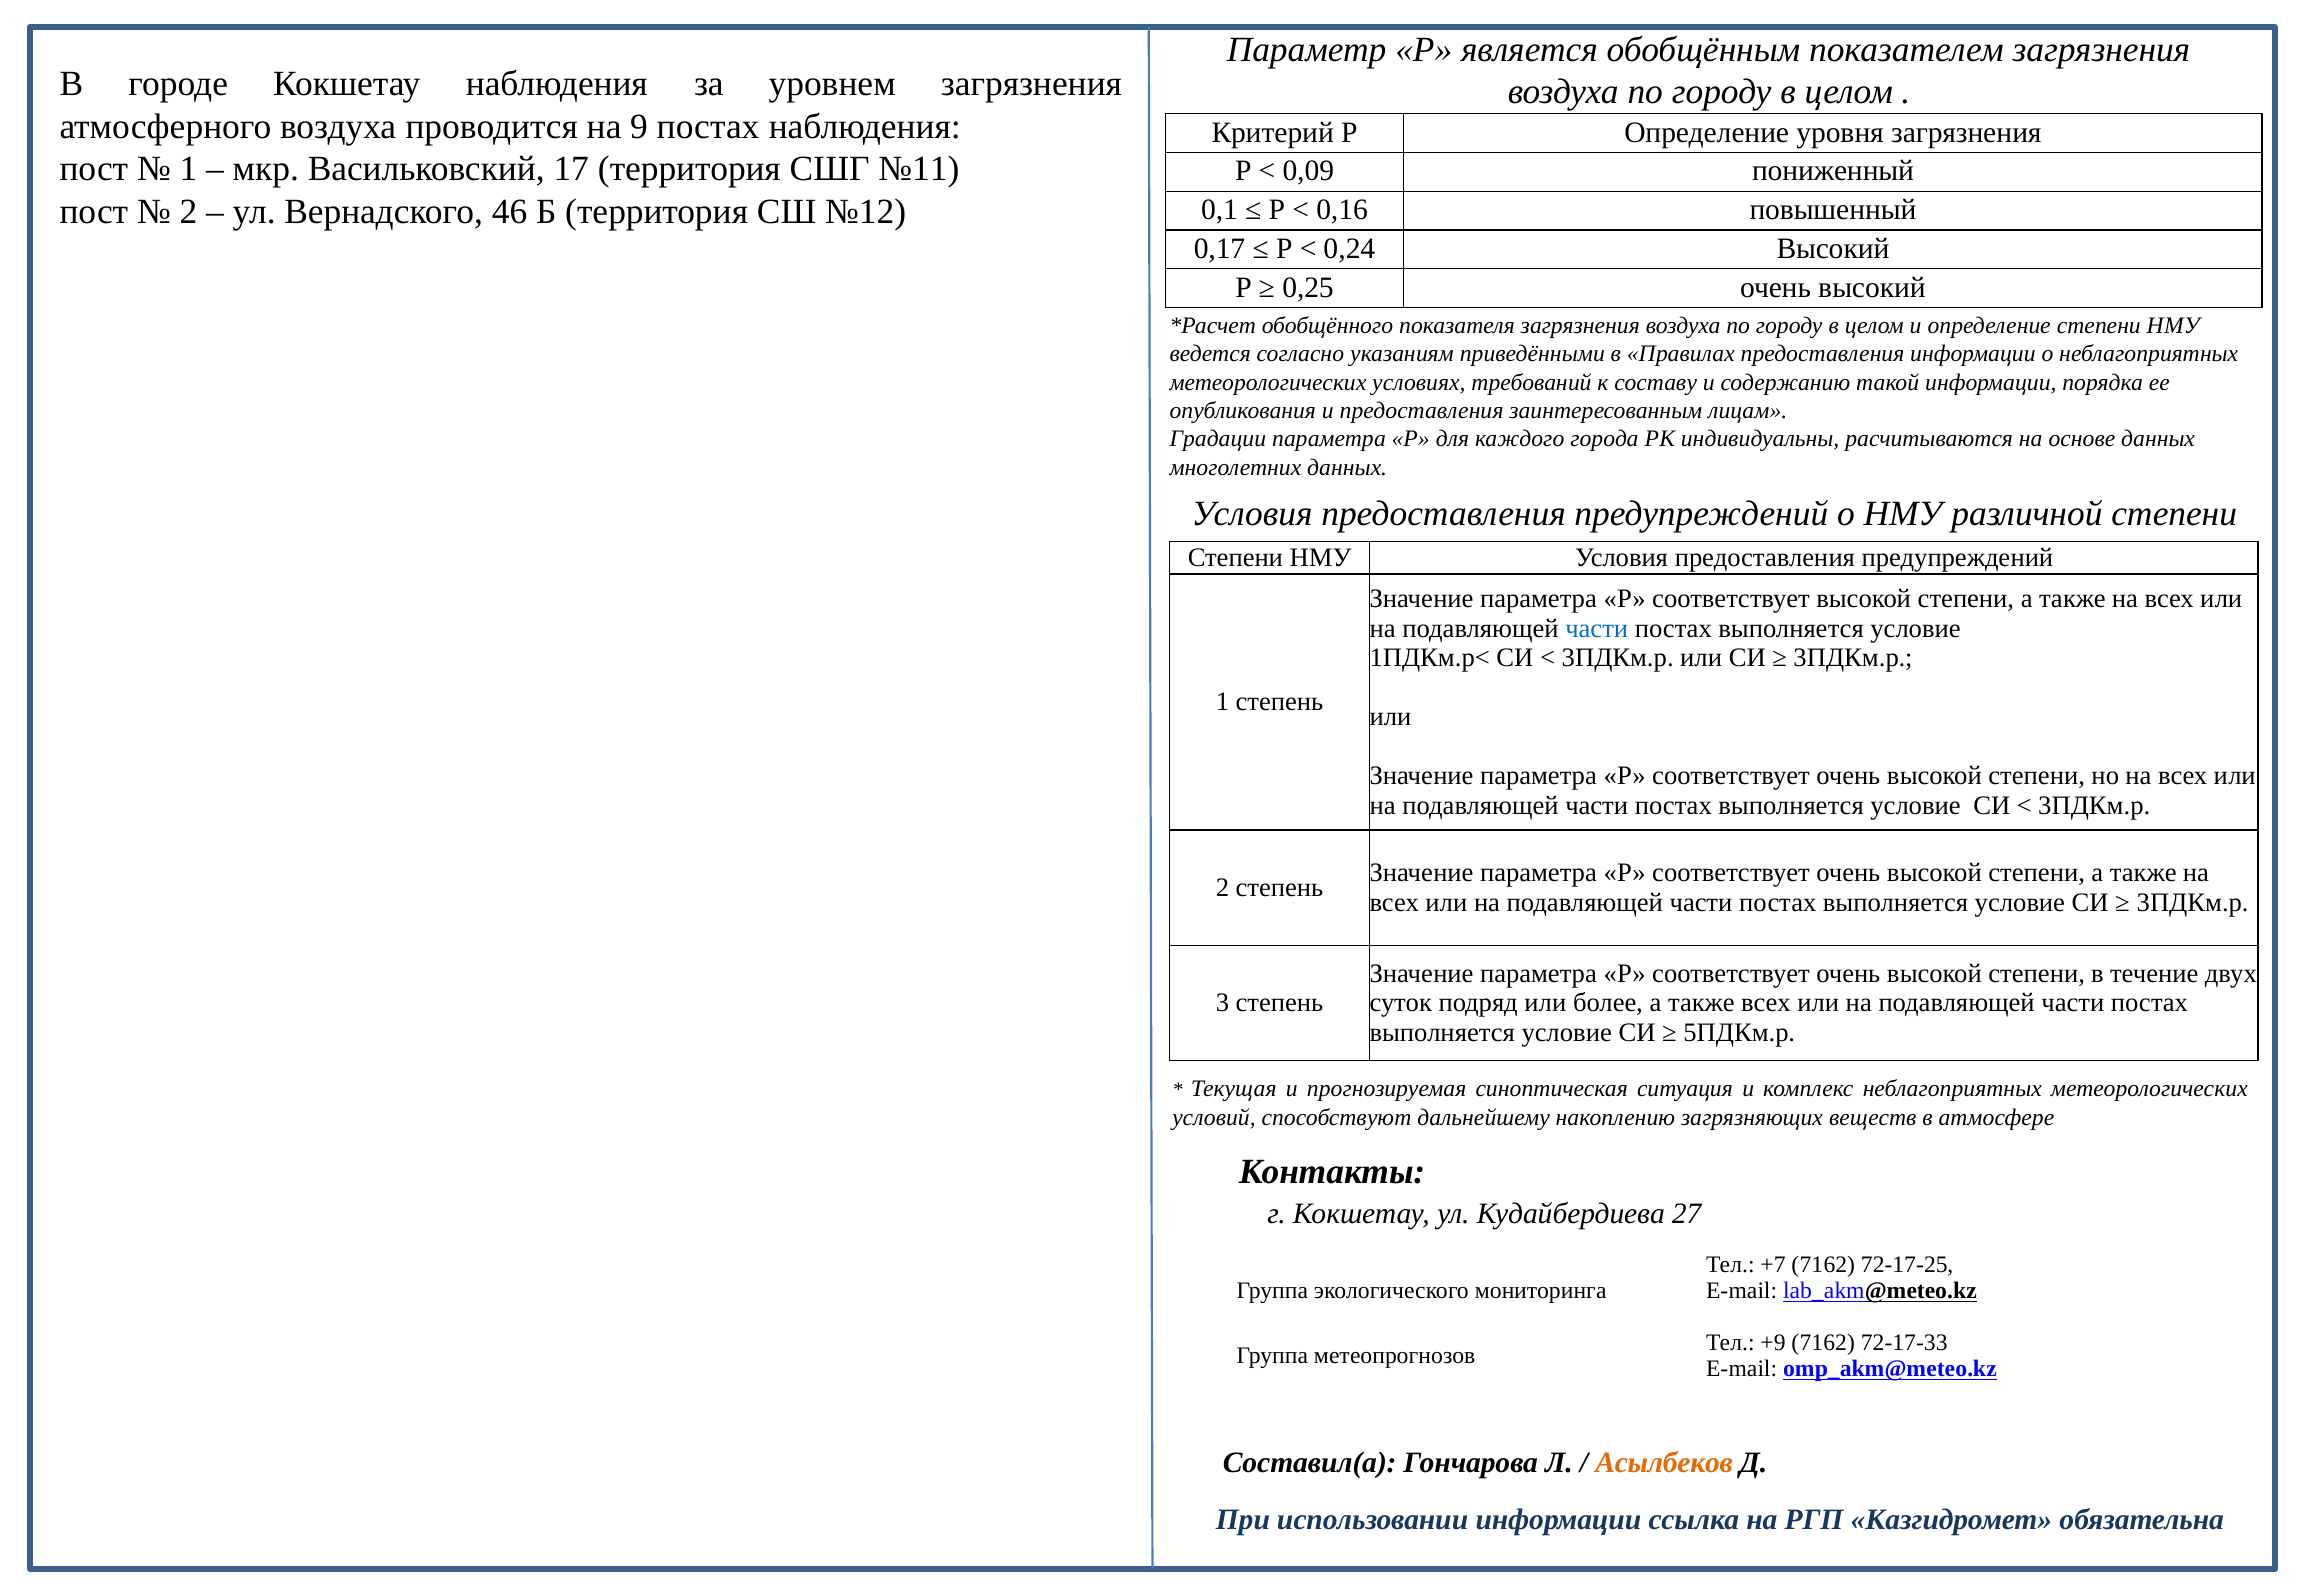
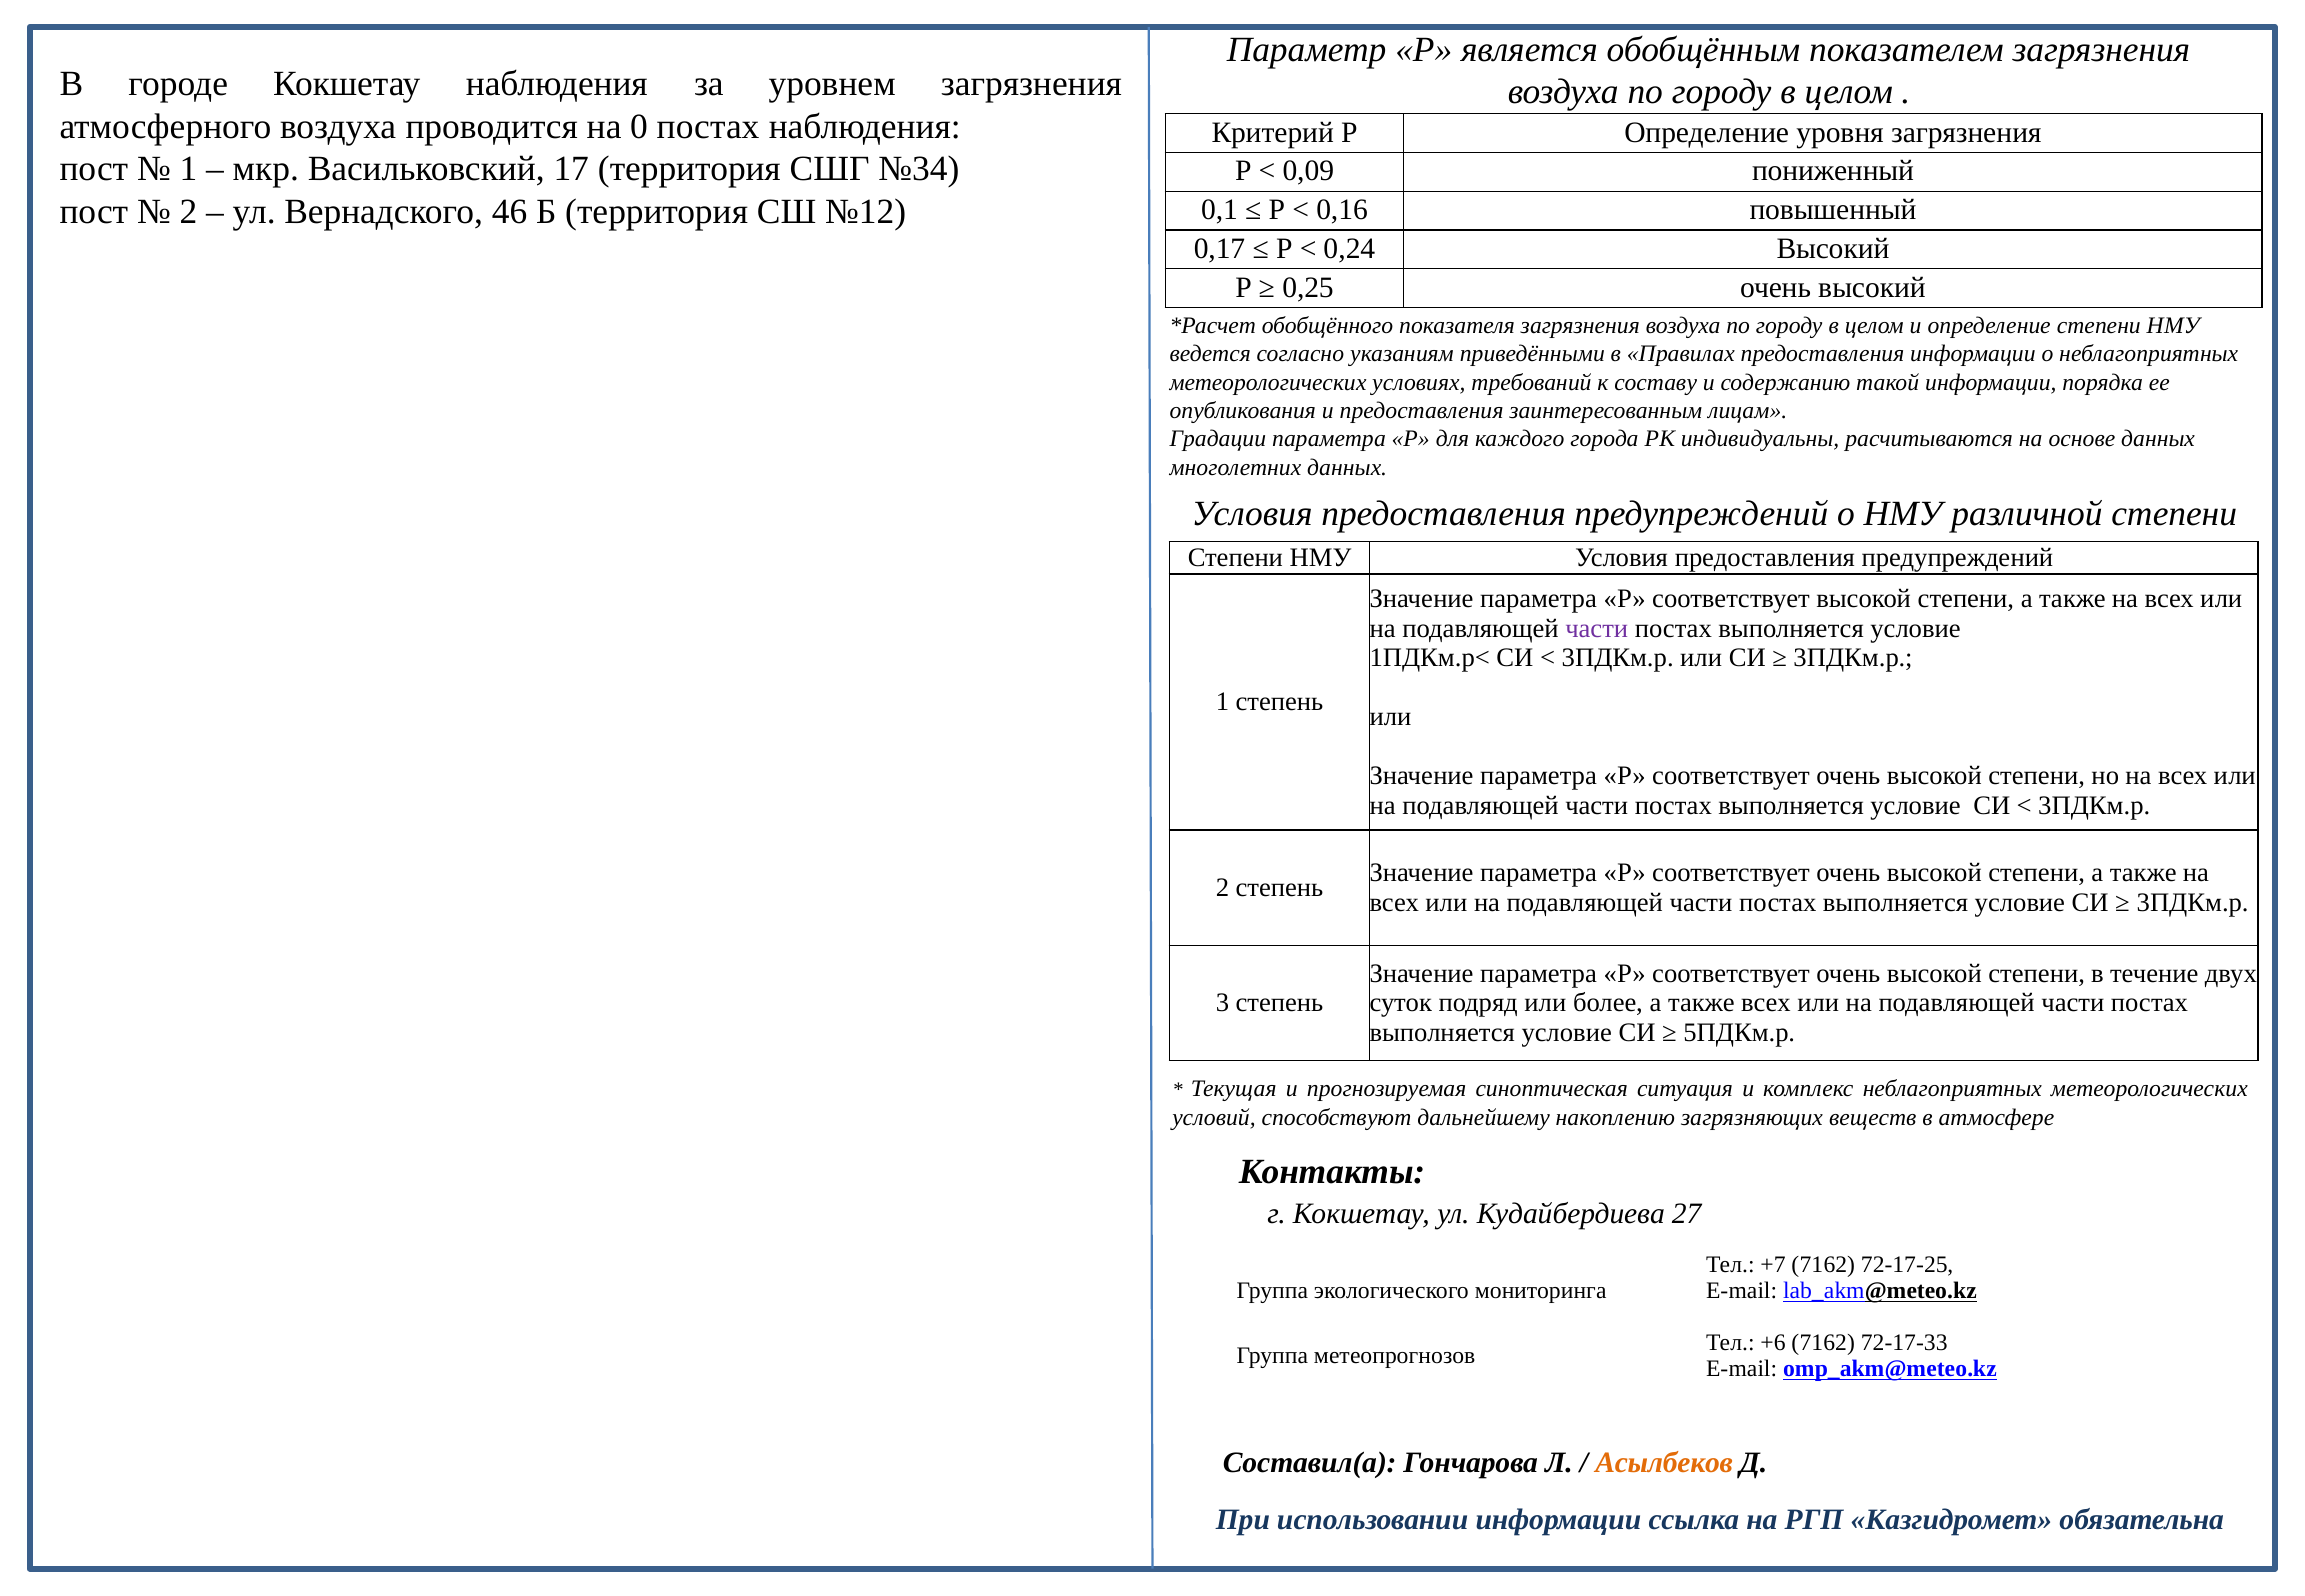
9: 9 -> 0 (639, 127)
№11: №11 -> №34 (919, 169)
части colour: blue -> purple (1597, 628)
+9: +9 -> +6 (1773, 1343)
